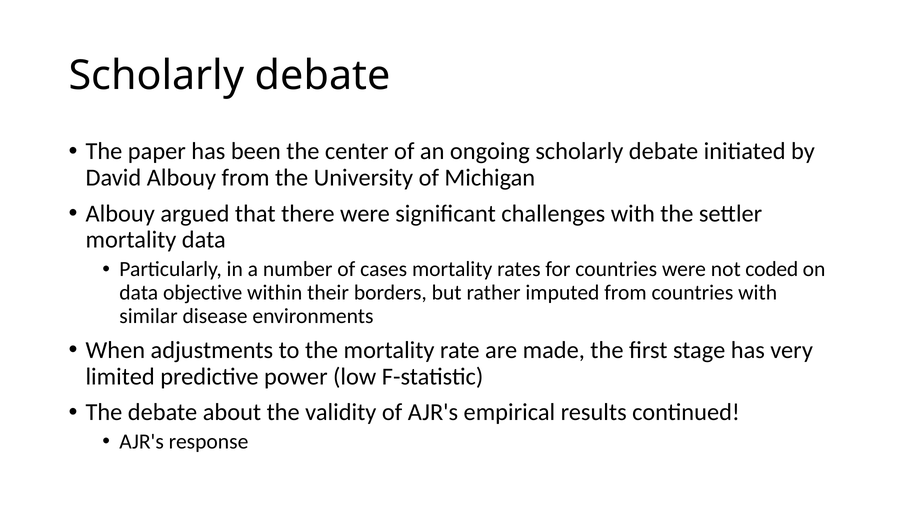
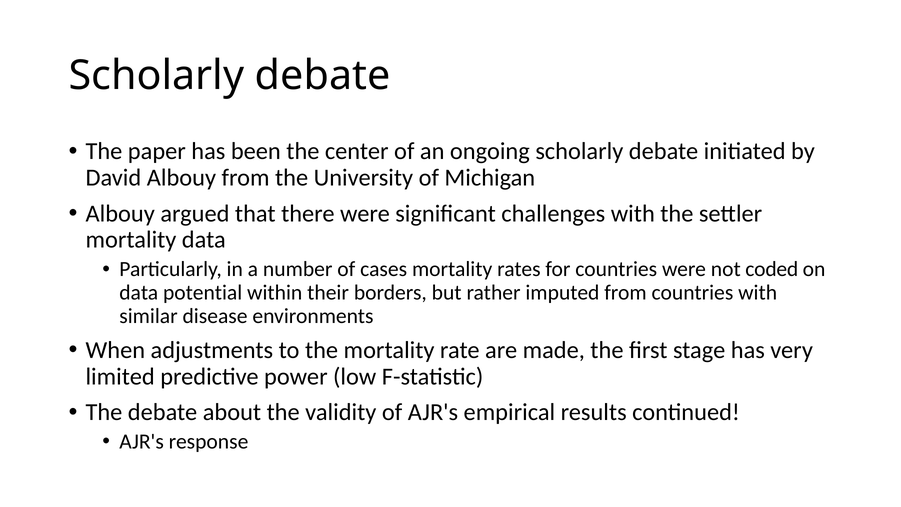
objective: objective -> potential (203, 293)
